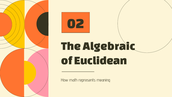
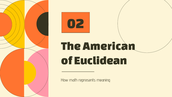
Algebraic: Algebraic -> American (109, 46)
